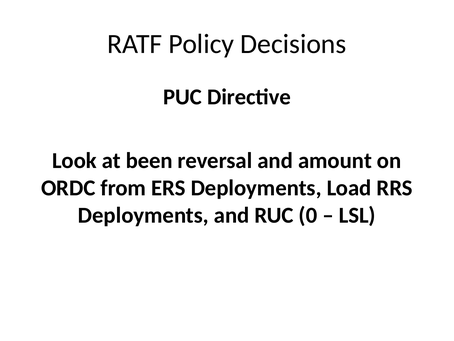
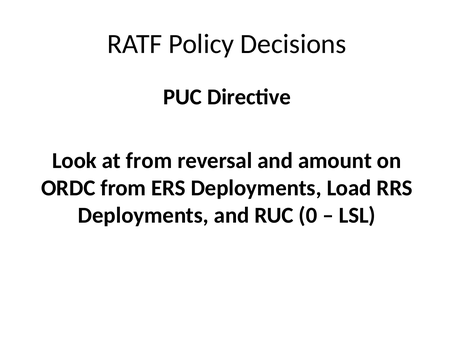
at been: been -> from (149, 160)
